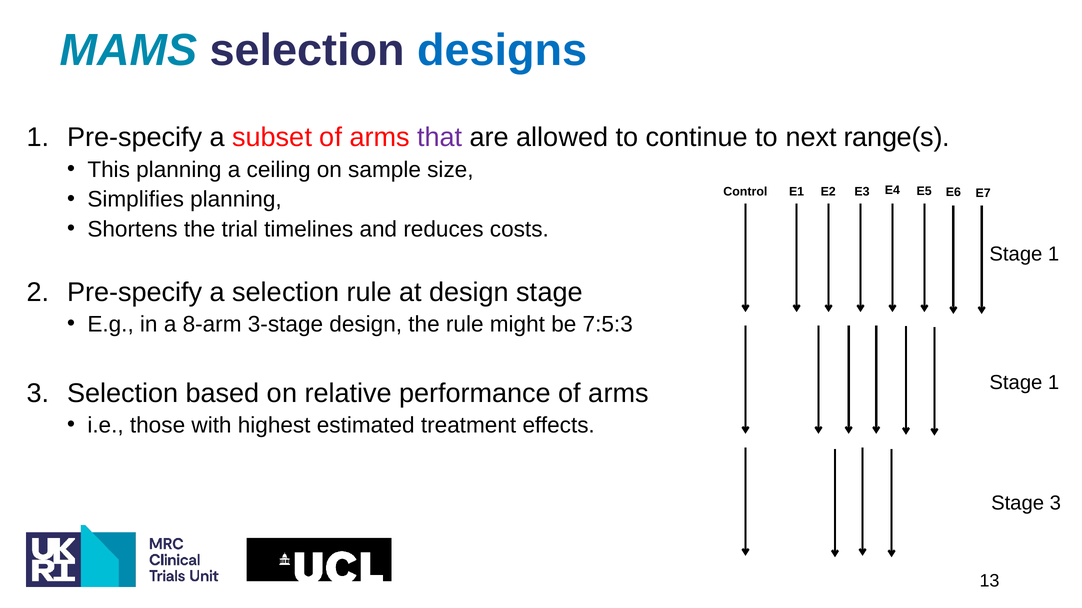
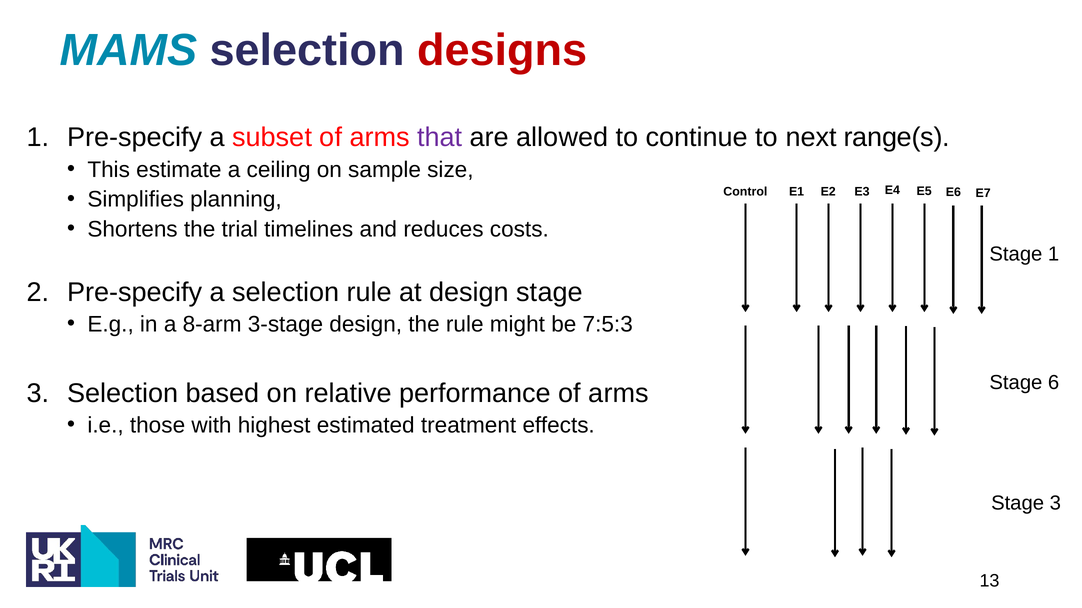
designs colour: blue -> red (502, 50)
This planning: planning -> estimate (179, 170)
1: 1 -> 6 (1054, 383)
